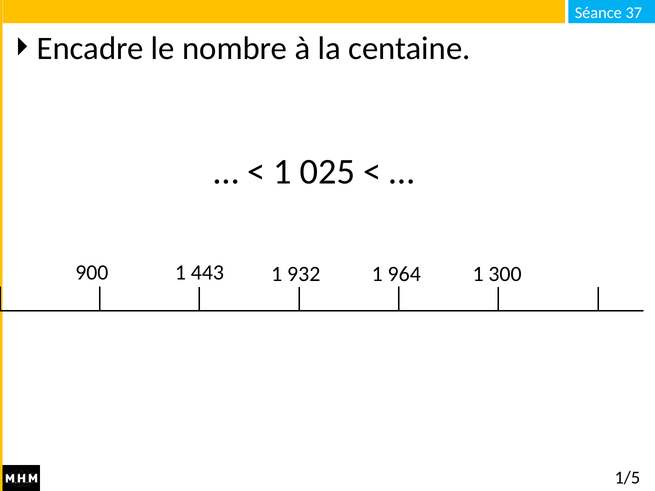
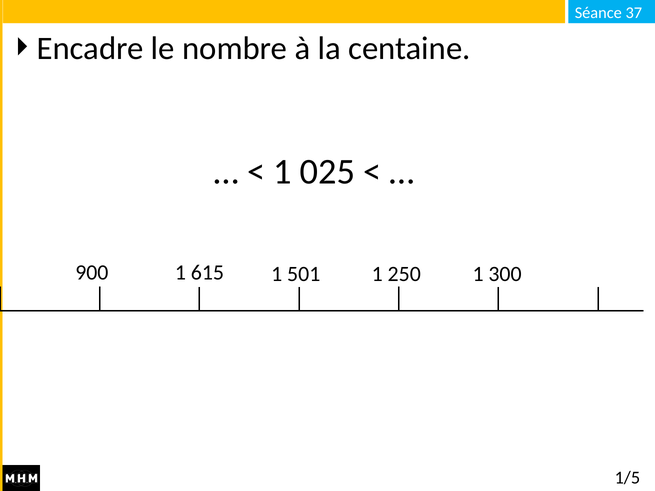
443: 443 -> 615 (207, 273)
932: 932 -> 501 (304, 274)
964: 964 -> 250 (404, 274)
